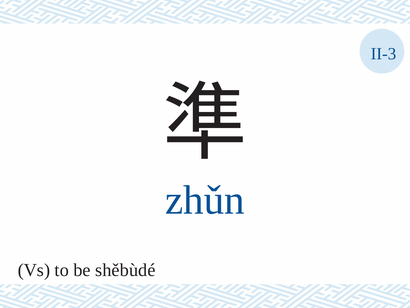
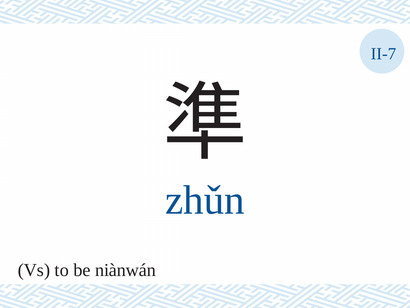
II-3: II-3 -> II-7 (383, 54)
shěbùdé: shěbùdé -> niànwán (126, 270)
